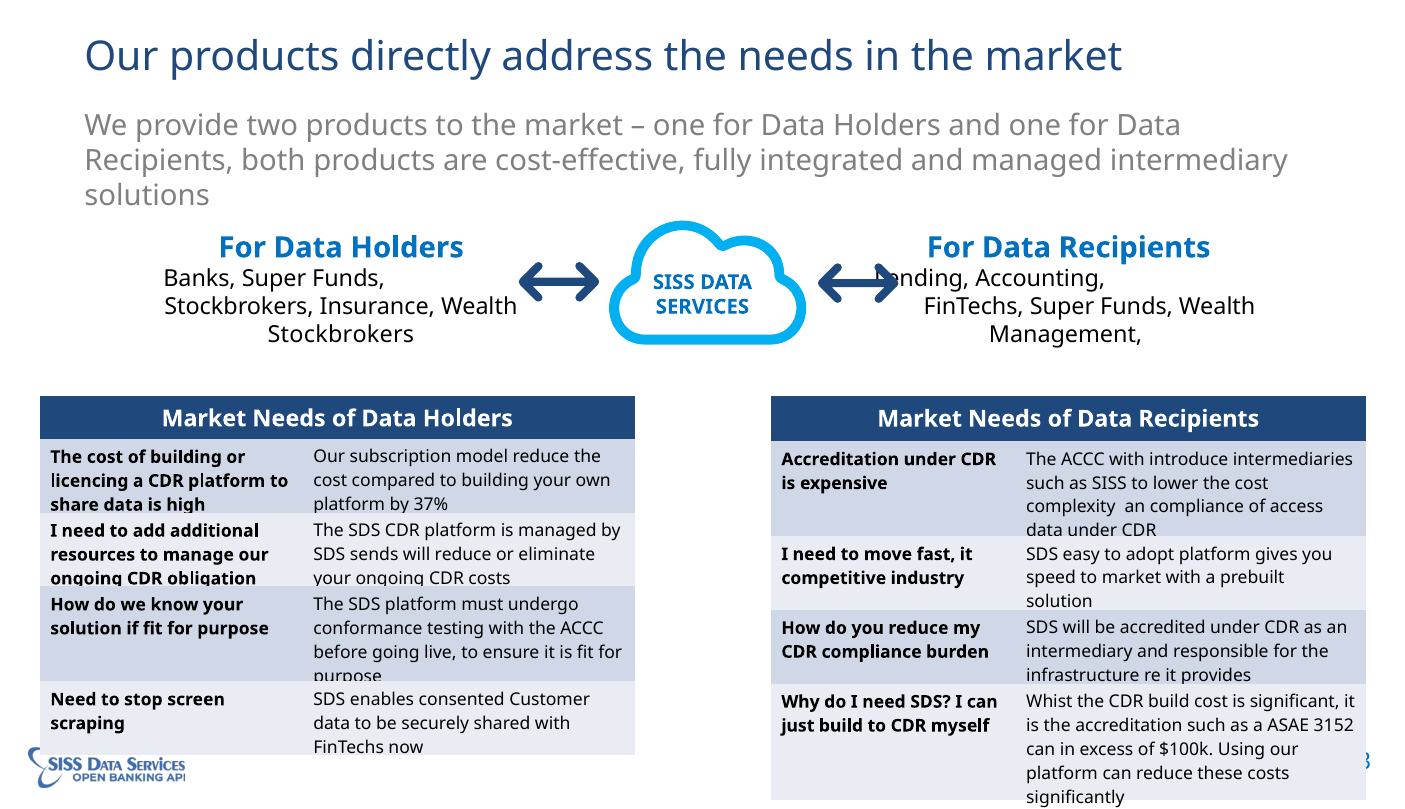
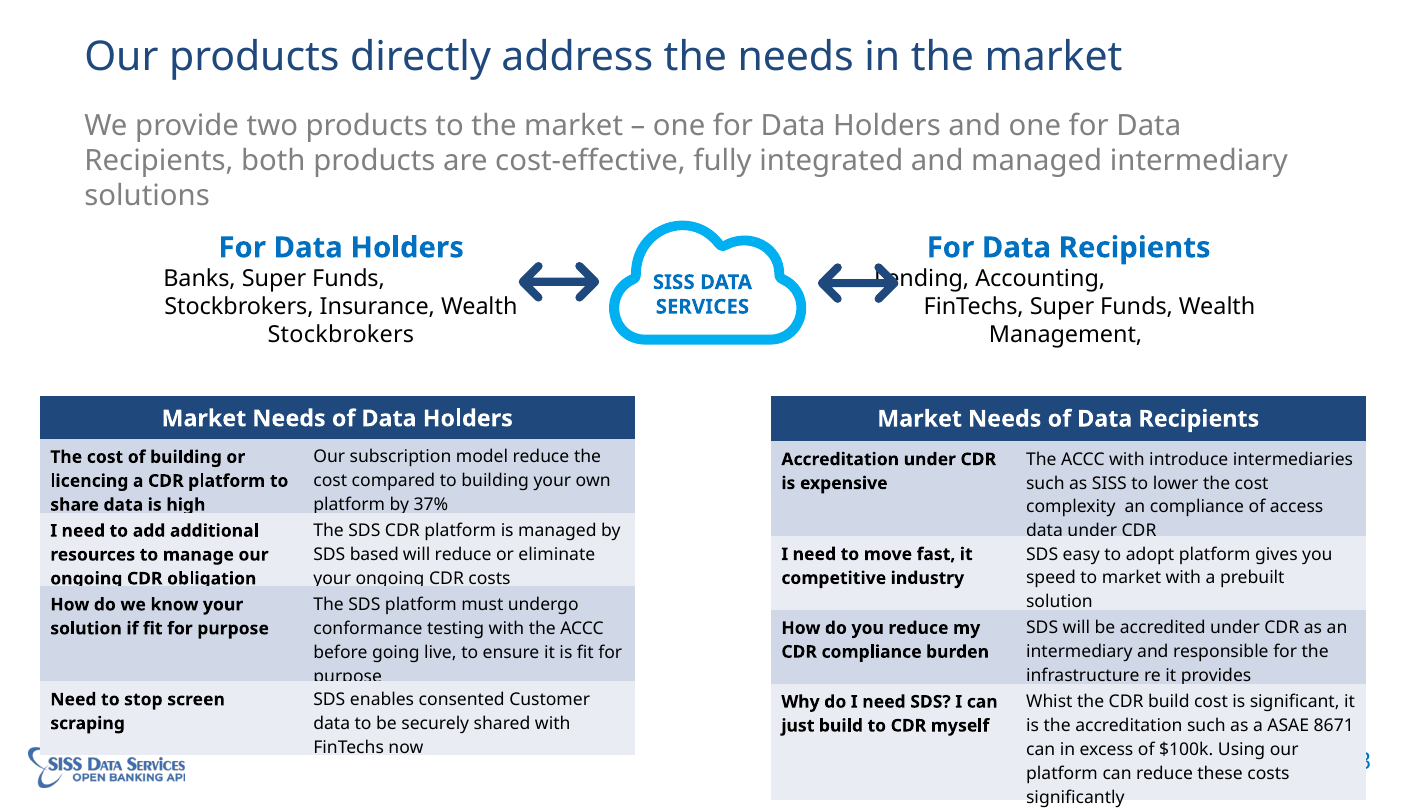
sends: sends -> based (374, 555)
3152: 3152 -> 8671 (1334, 726)
